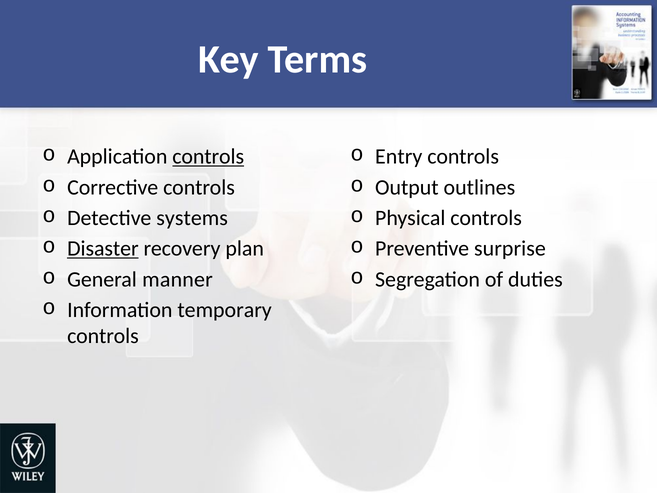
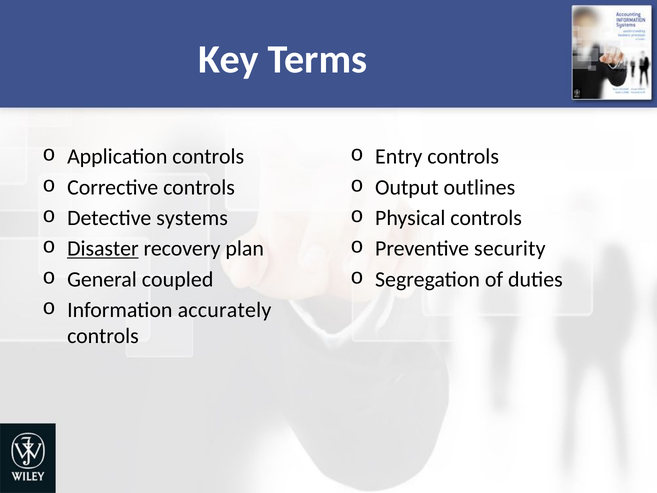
controls underline: present -> none (208, 157)
surprise: surprise -> security (510, 249)
manner: manner -> coupled (178, 279)
temporary: temporary -> accurately (224, 310)
